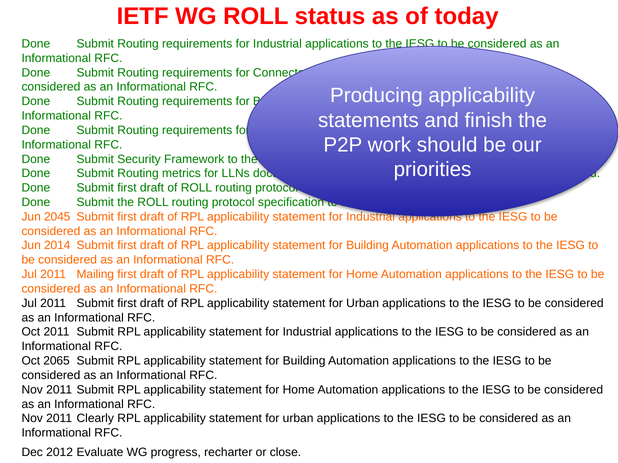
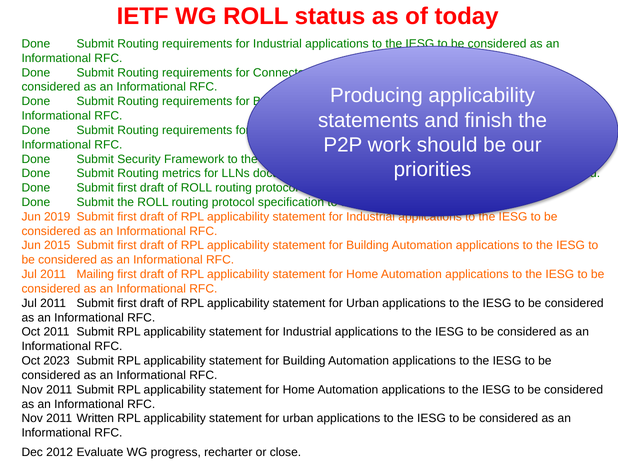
2045: 2045 -> 2019 (57, 217)
2014: 2014 -> 2015 (57, 246)
2065: 2065 -> 2023 (57, 361)
Clearly: Clearly -> Written (95, 419)
